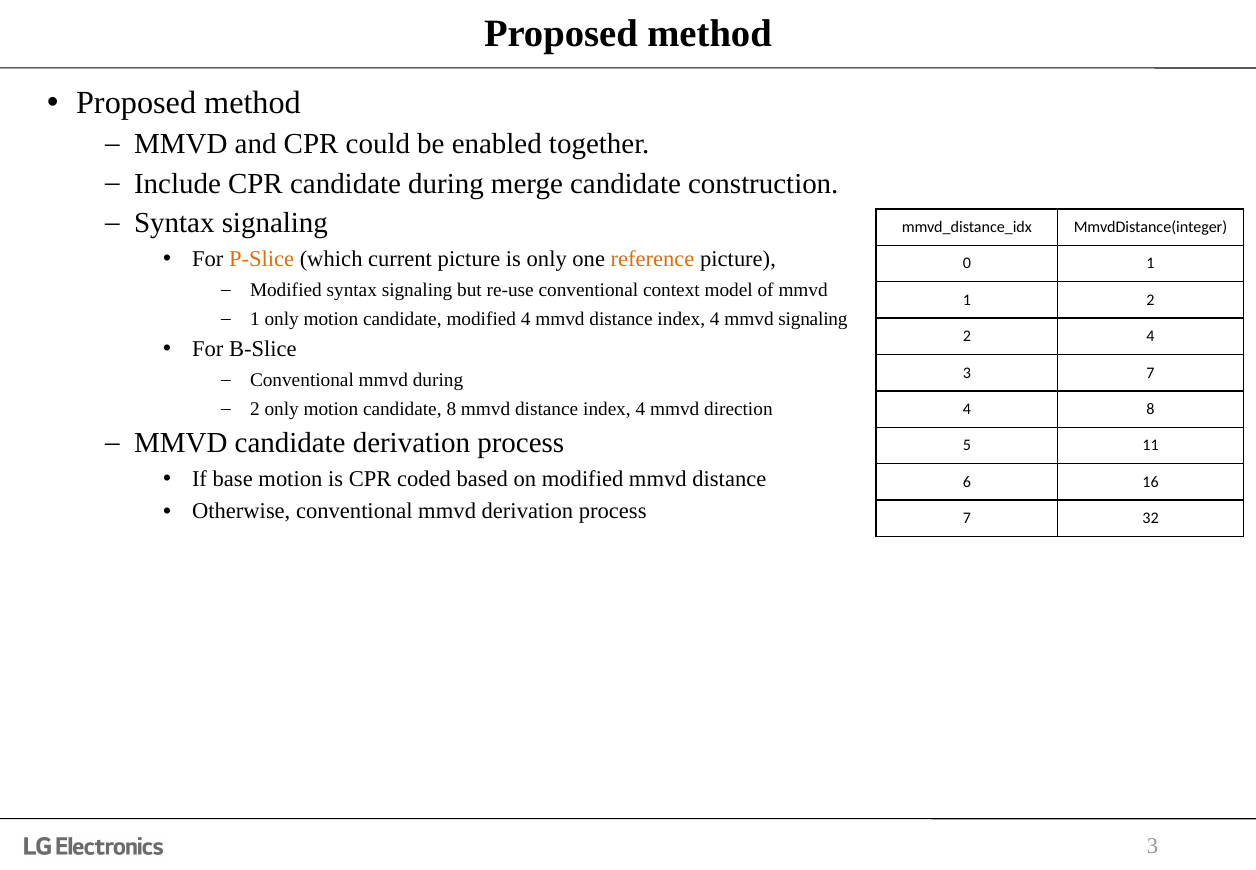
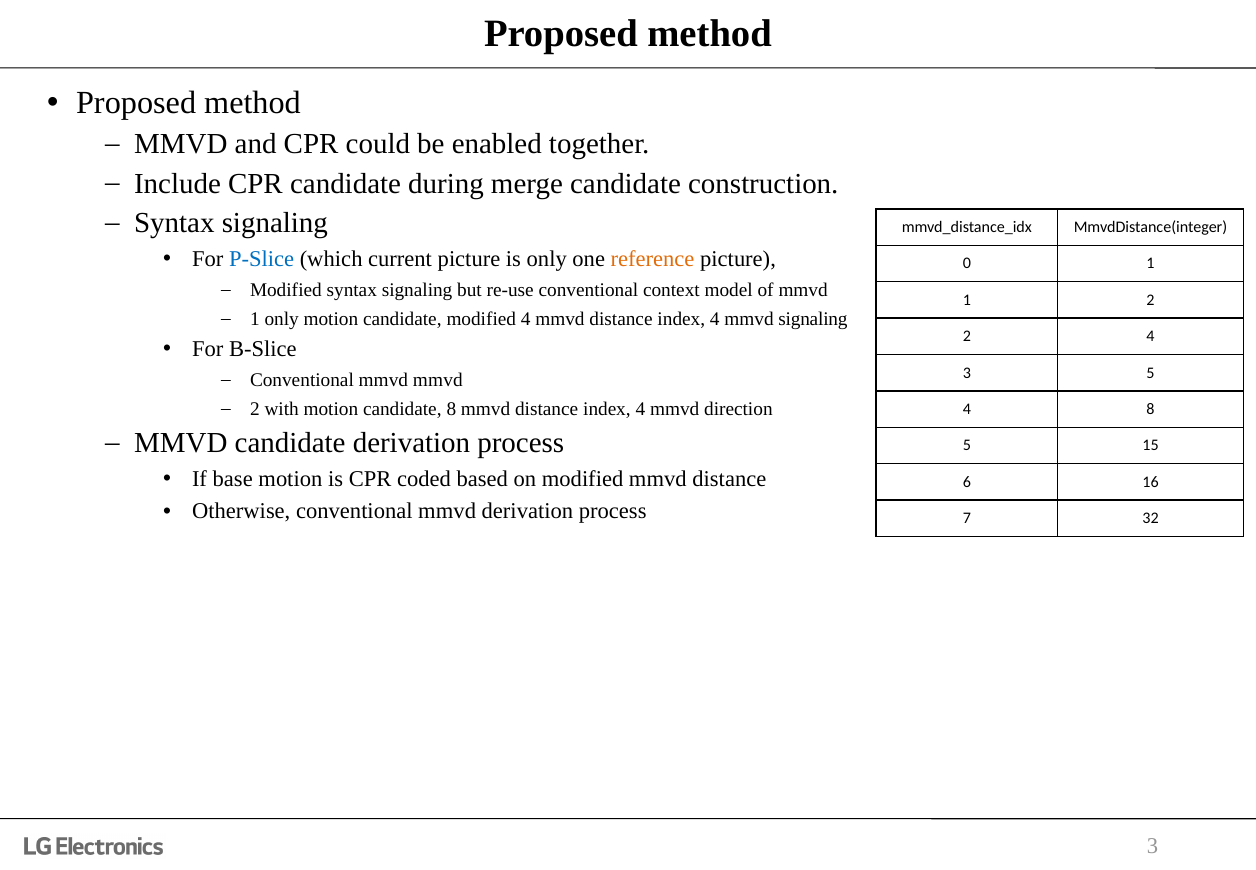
P-Slice colour: orange -> blue (262, 259)
3 7: 7 -> 5 (1151, 373)
mmvd during: during -> mmvd (438, 380)
2 only: only -> with (282, 409)
11: 11 -> 15 (1151, 445)
